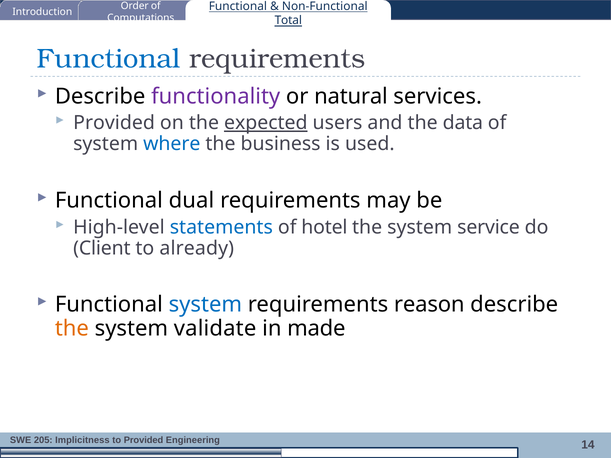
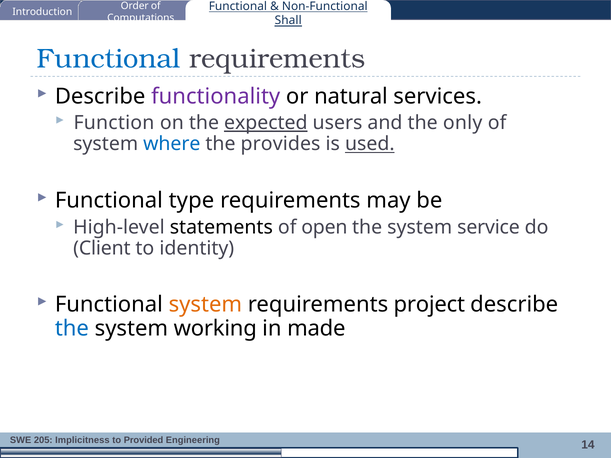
Total: Total -> Shall (288, 20)
Provided: Provided -> Function (114, 123)
data: data -> only (463, 123)
business: business -> provides (281, 144)
used underline: none -> present (370, 144)
dual: dual -> type (191, 201)
statements colour: blue -> black (221, 227)
hotel: hotel -> open (324, 227)
already: already -> identity (197, 248)
system colour: blue -> orange (205, 305)
reason: reason -> project (429, 305)
the colour: orange -> blue (72, 329)
validate: validate -> working (215, 329)
